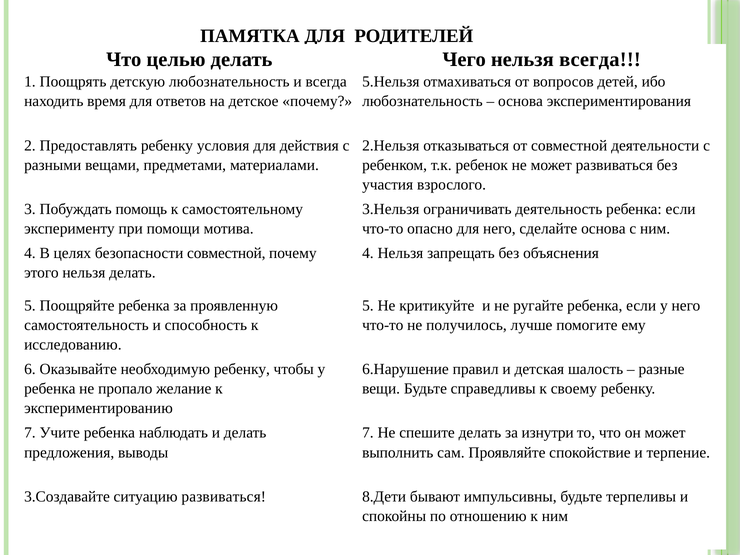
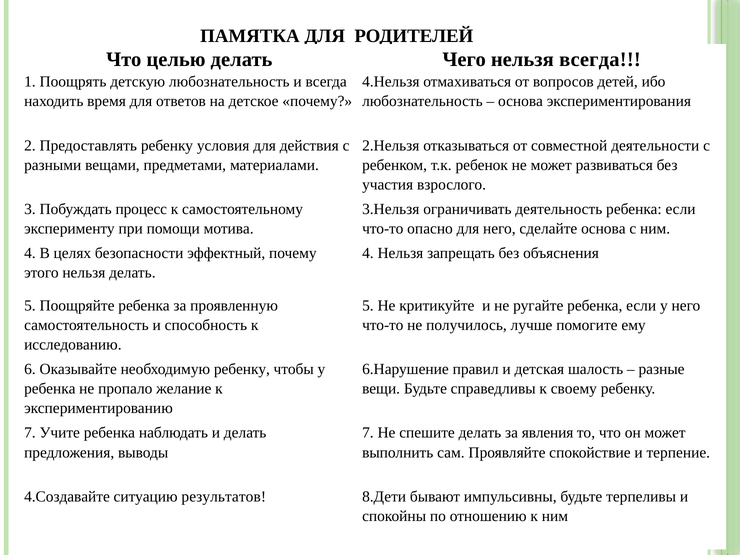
5.Нельзя: 5.Нельзя -> 4.Нельзя (391, 82)
помощь: помощь -> процесс (141, 209)
безопасности совместной: совместной -> эффектный (226, 253)
изнутри: изнутри -> явления (548, 433)
3.Создавайте: 3.Создавайте -> 4.Создавайте (67, 497)
ситуацию развиваться: развиваться -> результатов (224, 497)
